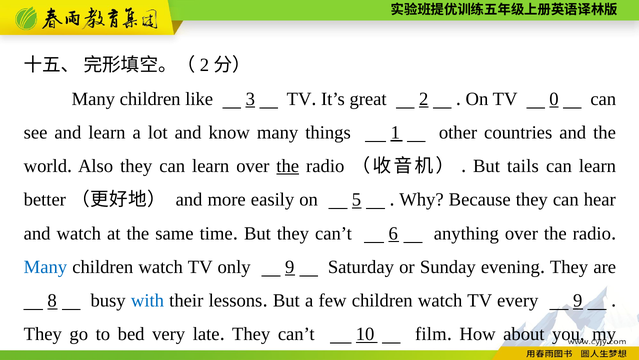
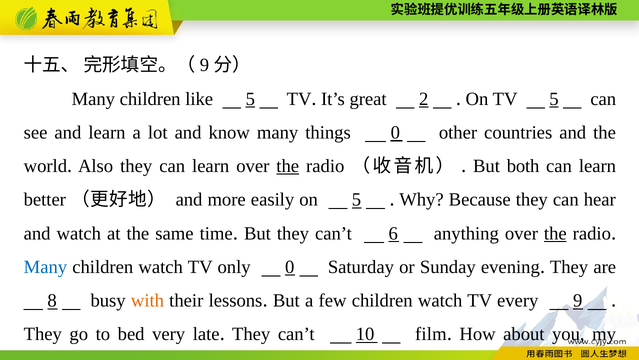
2: 2 -> 9 (205, 65)
like 3: 3 -> 5 (250, 99)
TV 0: 0 -> 5 (554, 99)
things 1: 1 -> 0 (395, 132)
tails: tails -> both (523, 166)
the underline: none -> present (555, 233)
only 9: 9 -> 0 (290, 267)
with colour: blue -> orange (147, 300)
